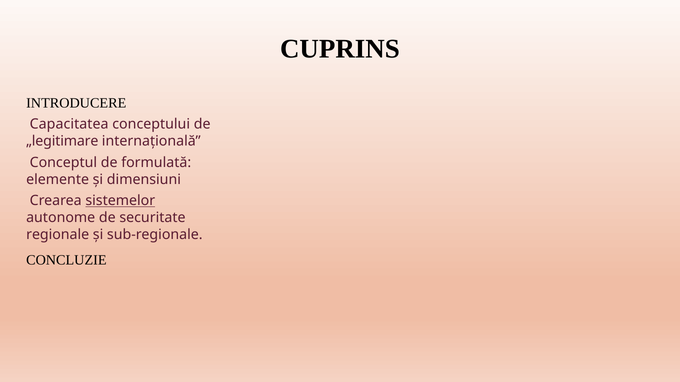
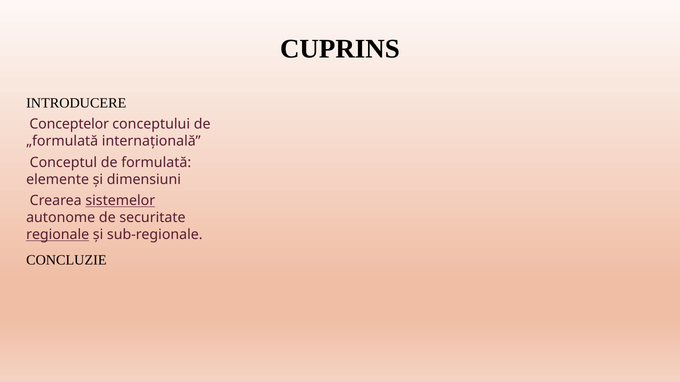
Capacitatea: Capacitatea -> Conceptelor (69, 124)
„legitimare: „legitimare -> „formulată (62, 141)
regionale underline: none -> present (58, 235)
